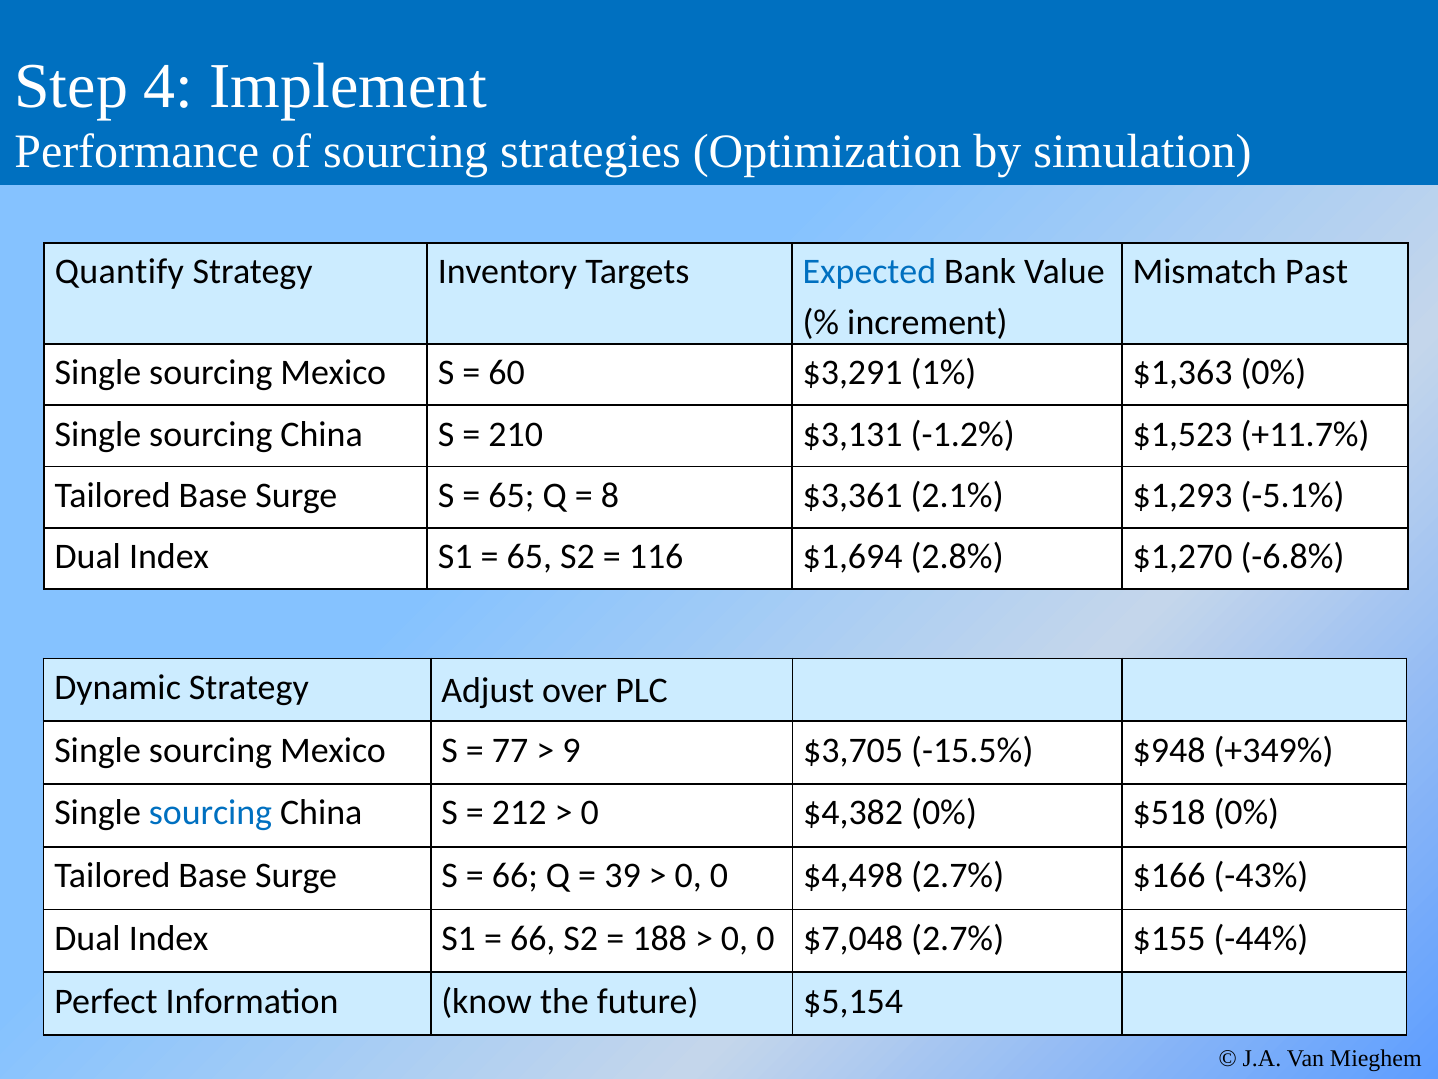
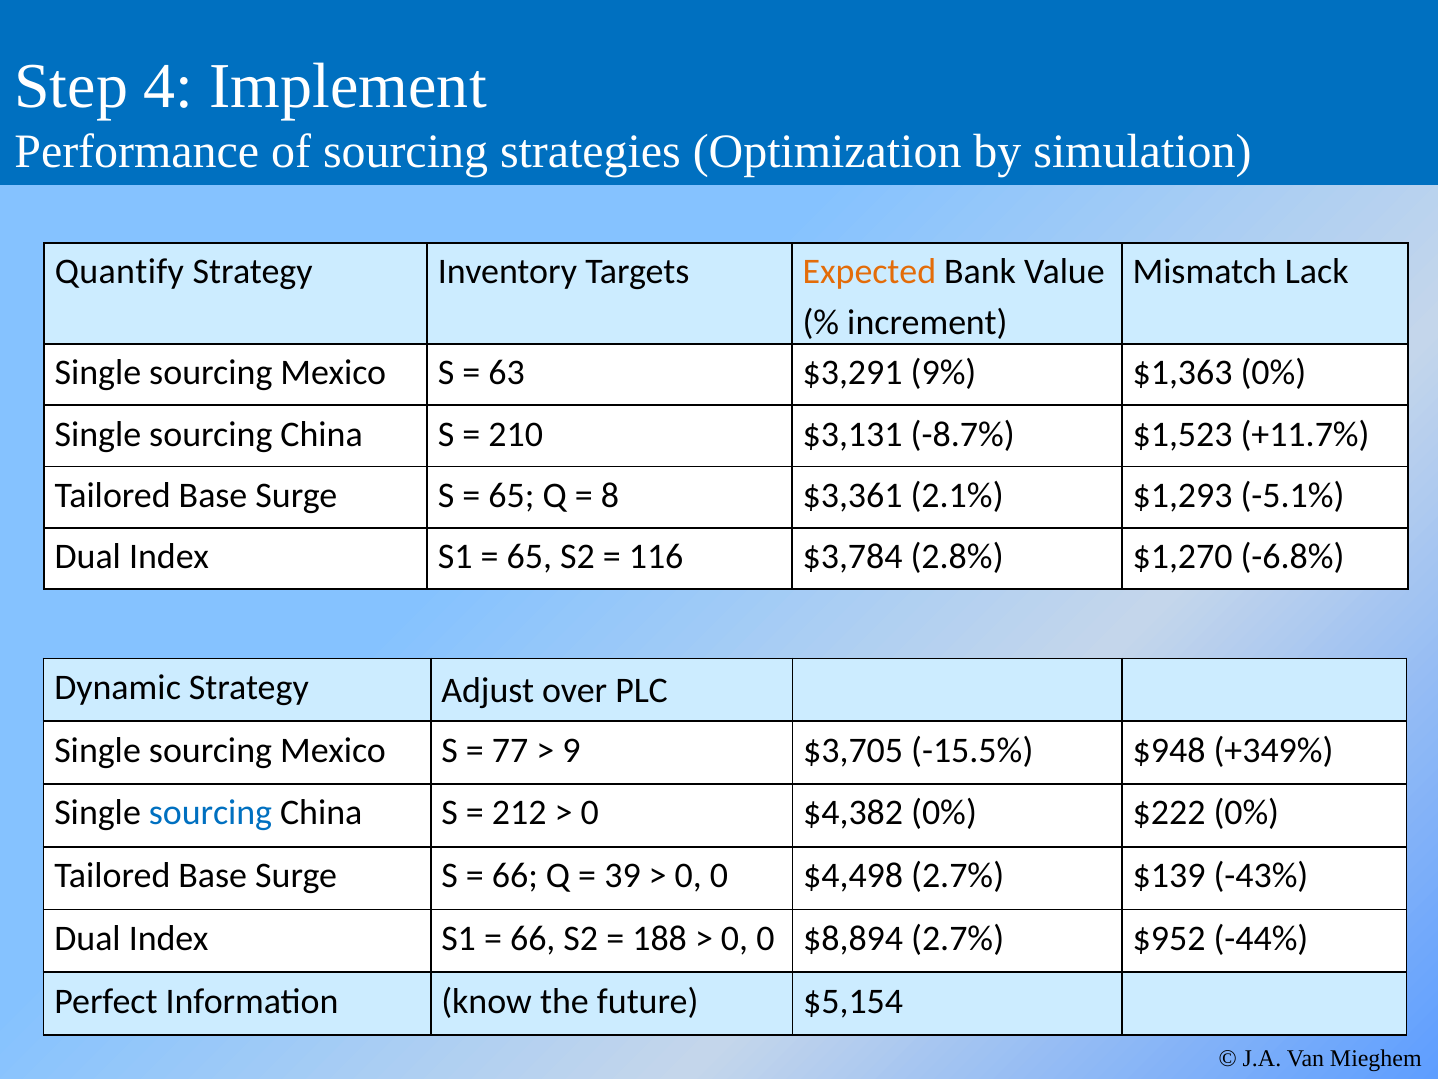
Expected colour: blue -> orange (869, 272)
Past: Past -> Lack (1317, 272)
60: 60 -> 63 (507, 373)
1%: 1% -> 9% (944, 373)
-1.2%: -1.2% -> -8.7% (963, 434)
$1,694: $1,694 -> $3,784 (853, 556)
$518: $518 -> $222 (1169, 813)
$166: $166 -> $139 (1169, 875)
$7,048: $7,048 -> $8,894 (853, 938)
$155: $155 -> $952 (1169, 938)
